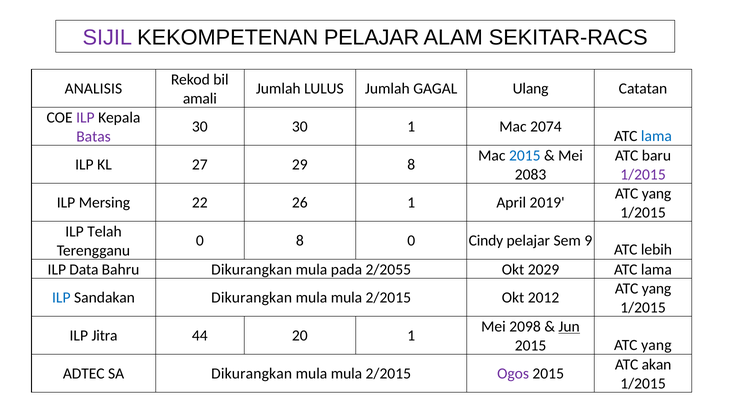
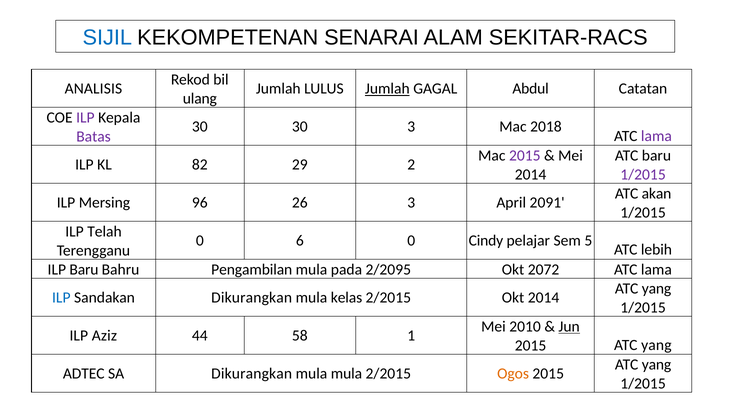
SIJIL colour: purple -> blue (107, 38)
KEKOMPETENAN PELAJAR: PELAJAR -> SENARAI (372, 38)
Jumlah underline: none -> present (387, 89)
Ulang: Ulang -> Abdul (531, 89)
amali: amali -> ulang (200, 99)
30 1: 1 -> 3 (411, 127)
2074: 2074 -> 2018 (546, 127)
lama colour: blue -> purple (656, 136)
2015 colour: blue -> purple (525, 155)
27: 27 -> 82 (200, 165)
29 8: 8 -> 2 (411, 165)
2083: 2083 -> 2014 (531, 174)
yang: yang -> akan (657, 193)
22: 22 -> 96 (200, 202)
26 1: 1 -> 3 (411, 202)
2019: 2019 -> 2091 (547, 202)
0 8: 8 -> 6 (300, 240)
9: 9 -> 5 (588, 240)
ILP Data: Data -> Baru (84, 269)
Bahru Dikurangkan: Dikurangkan -> Pengambilan (252, 269)
2/2055: 2/2055 -> 2/2095 (388, 269)
2029: 2029 -> 2072 (544, 269)
mula: mula -> kelas (347, 298)
Okt 2012: 2012 -> 2014 (544, 298)
2098: 2098 -> 2010 (525, 326)
Jitra: Jitra -> Aziz (104, 335)
20: 20 -> 58 (300, 335)
akan: akan -> yang (657, 364)
Ogos colour: purple -> orange (513, 373)
